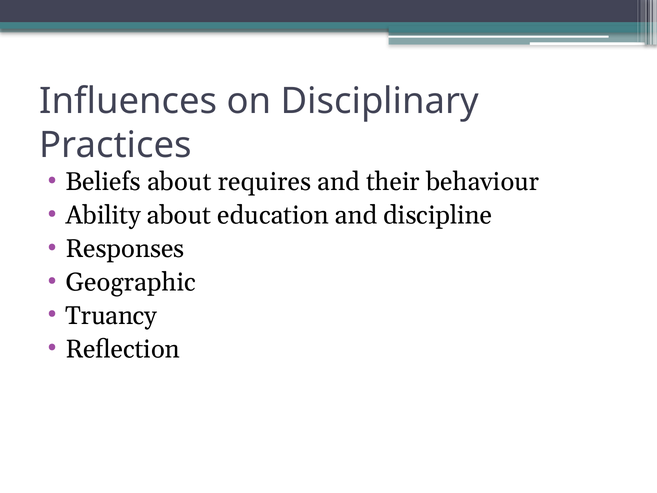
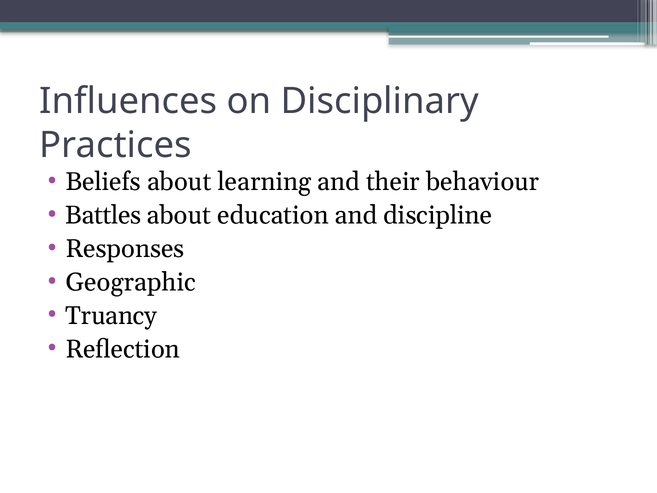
requires: requires -> learning (264, 182)
Ability: Ability -> Battles (103, 215)
